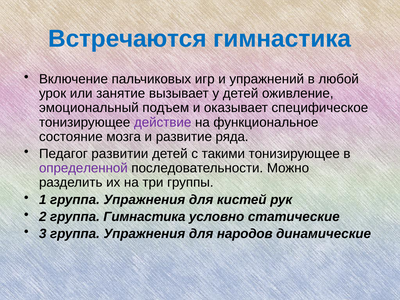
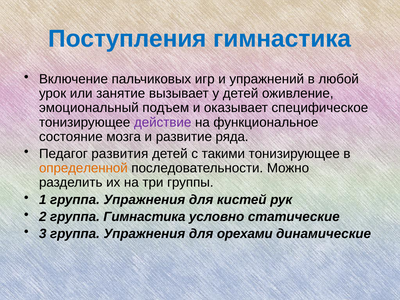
Встречаются: Встречаются -> Поступления (127, 39)
развитии: развитии -> развития (120, 154)
определенной colour: purple -> orange (83, 168)
народов: народов -> орехами (245, 234)
